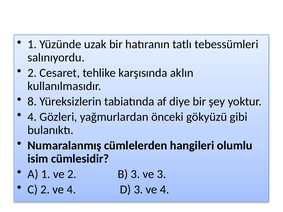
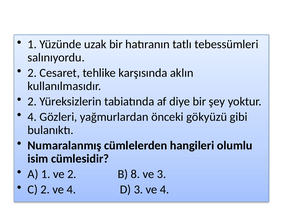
8: 8 -> 2 (32, 102)
B 3: 3 -> 8 (135, 174)
